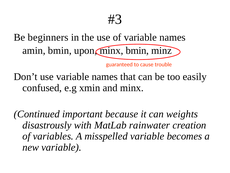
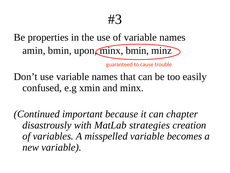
beginners: beginners -> properties (48, 37)
weights: weights -> chapter (182, 114)
rainwater: rainwater -> strategies (149, 125)
